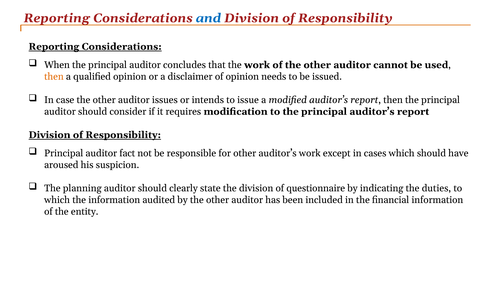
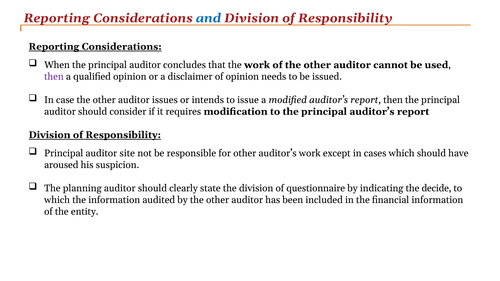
then colour: orange -> purple (54, 77)
fact: fact -> site (127, 153)
duties: duties -> decide (437, 188)
